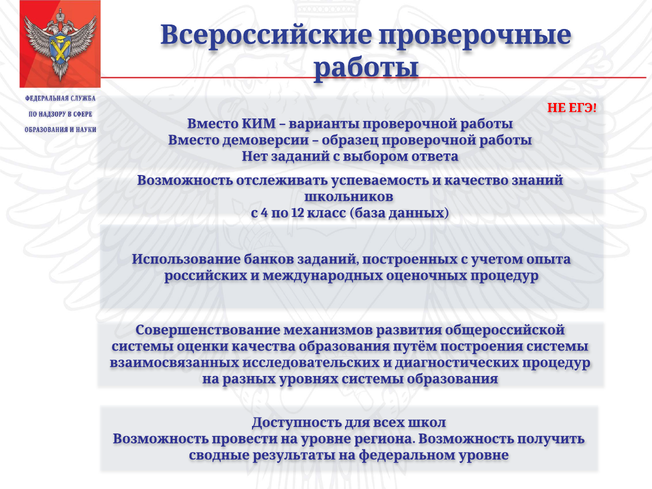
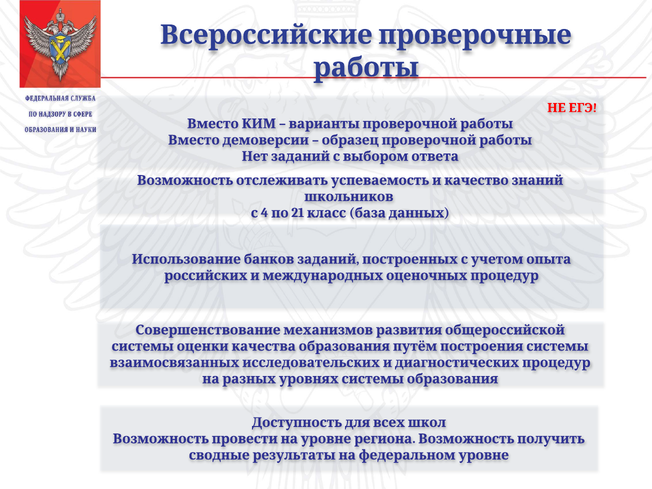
12: 12 -> 21 (298, 213)
